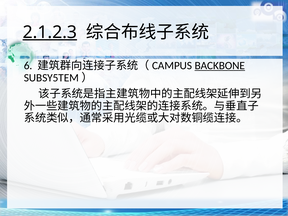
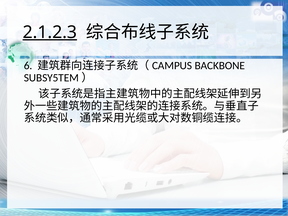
BACKBONE underline: present -> none (220, 66)
